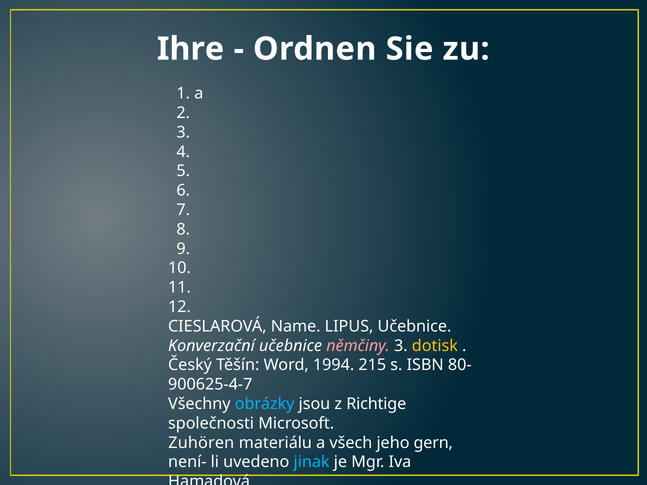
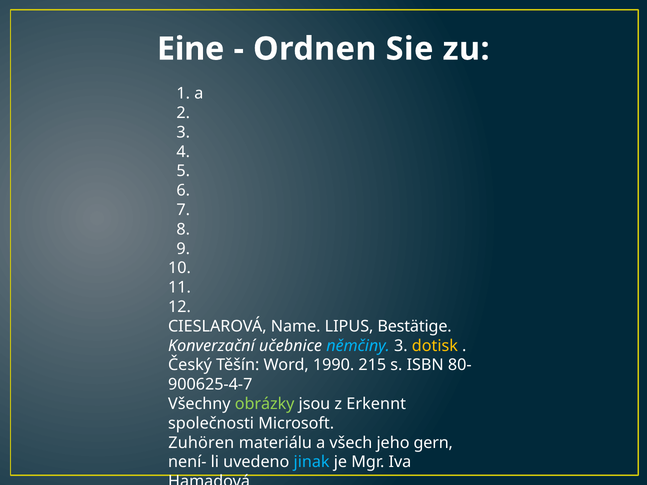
Ihre: Ihre -> Eine (191, 49)
LIPUS Učebnice: Učebnice -> Bestätige (415, 326)
němčiny colour: pink -> light blue (358, 346)
1994: 1994 -> 1990 (334, 365)
obrázky colour: light blue -> light green (265, 404)
Richtige: Richtige -> Erkennt (376, 404)
